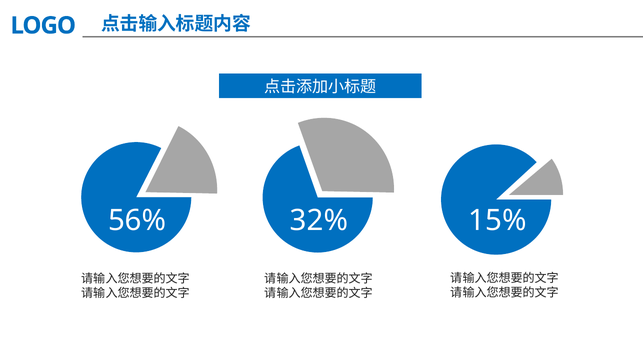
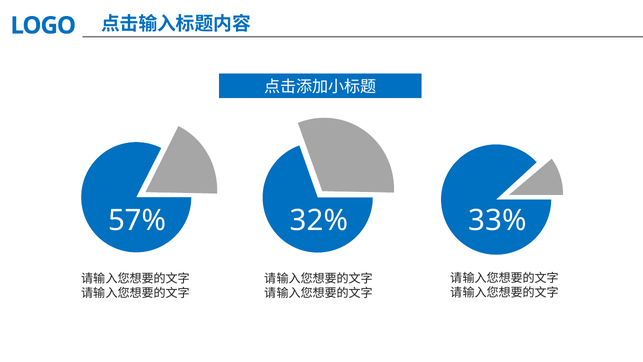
56%: 56% -> 57% (137, 220)
15%: 15% -> 33% (497, 220)
